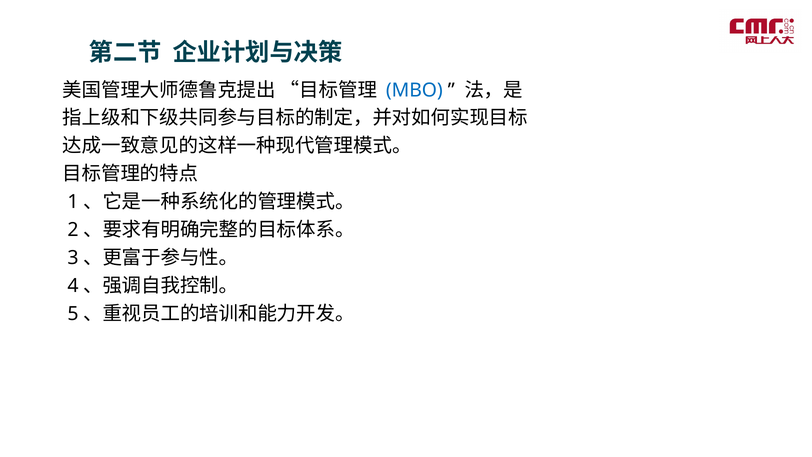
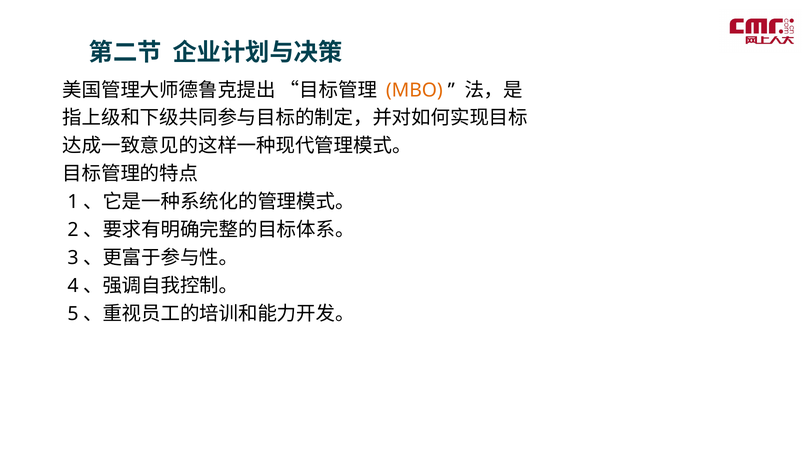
MBO colour: blue -> orange (414, 90)
